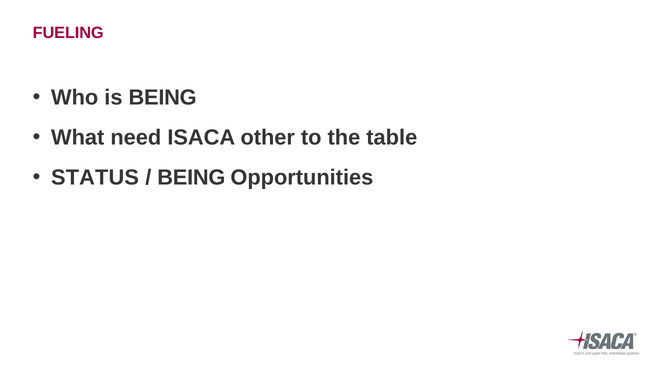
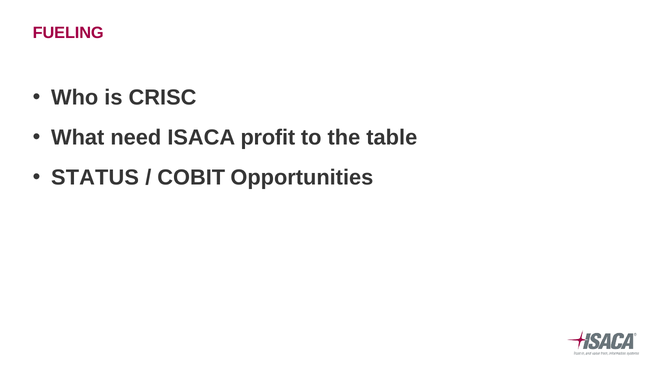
is BEING: BEING -> CRISC (163, 98)
other: other -> profit (268, 137)
BEING: BEING -> COBIT (191, 177)
